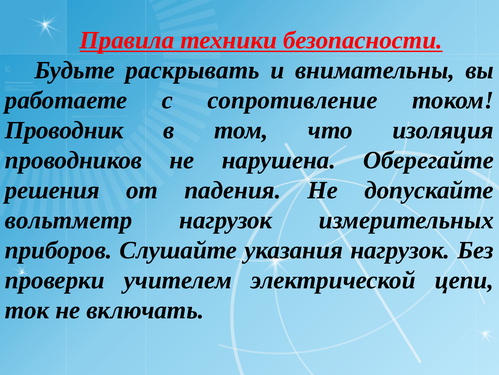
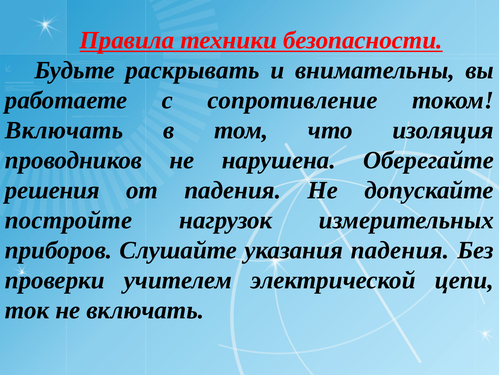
Проводник: Проводник -> Включать (64, 130)
вольтметр: вольтметр -> постройте (69, 220)
указания нагрузок: нагрузок -> падения (400, 250)
